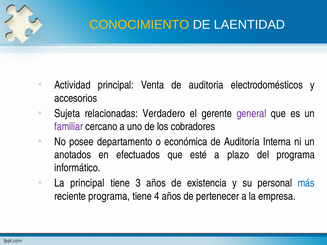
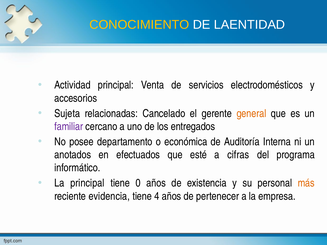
auditoria: auditoria -> servicios (206, 85)
Verdadero: Verdadero -> Cancelado (164, 114)
general colour: purple -> orange (251, 114)
cobradores: cobradores -> entregados (193, 127)
plazo: plazo -> cifras (238, 155)
3: 3 -> 0 (138, 183)
más colour: blue -> orange (306, 183)
reciente programa: programa -> evidencia (109, 196)
